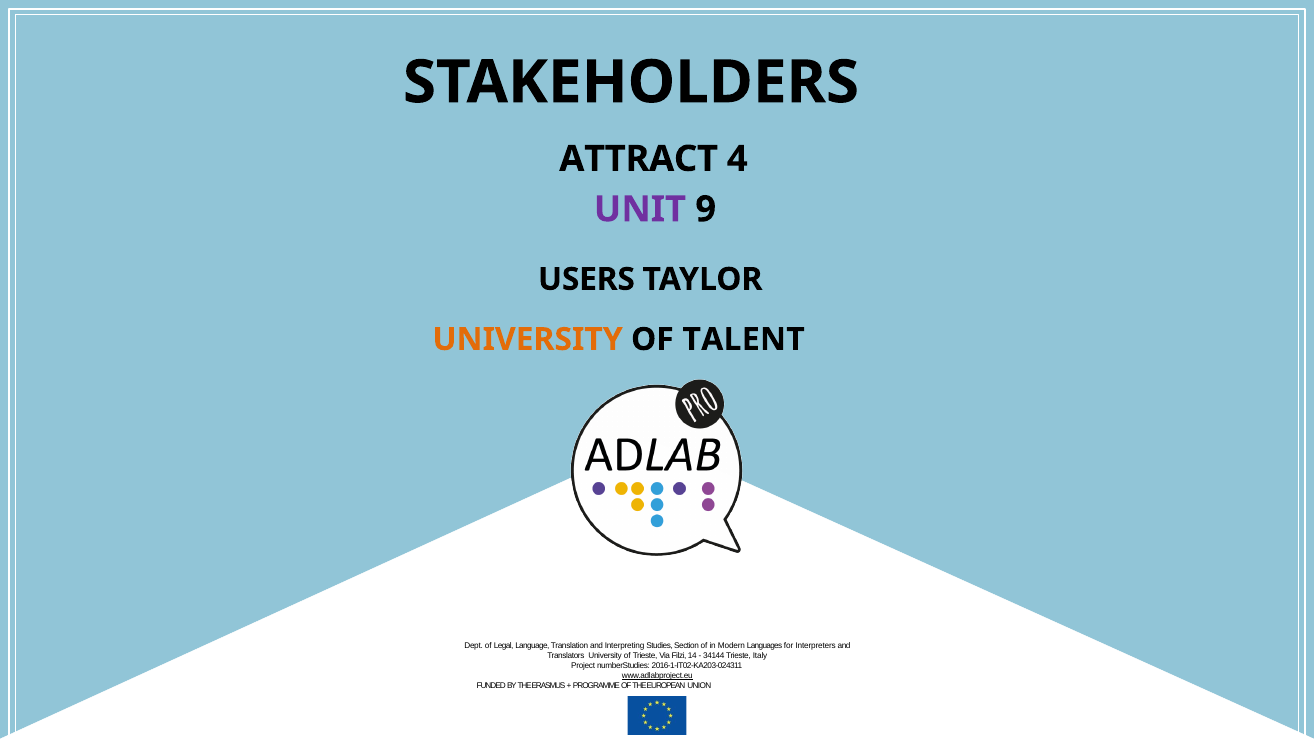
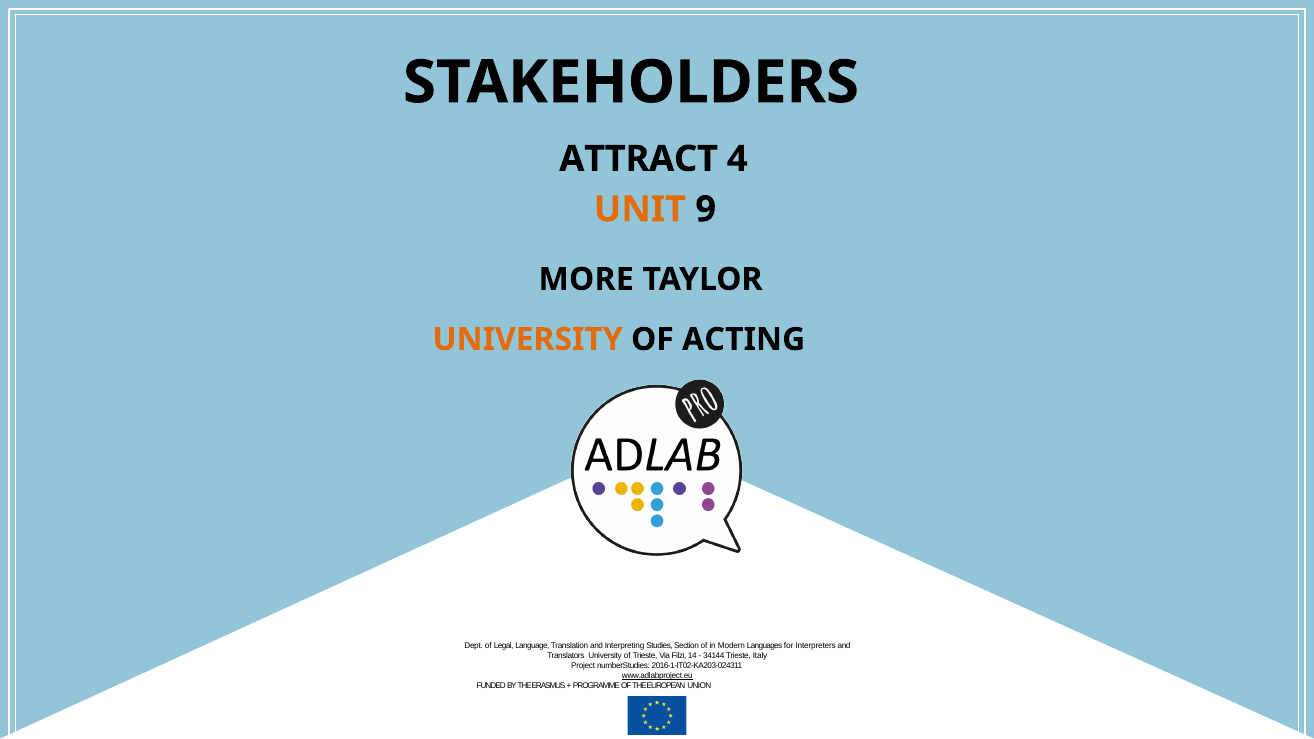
UNIT colour: purple -> orange (640, 209)
USERS: USERS -> MORE (586, 279)
TALENT: TALENT -> ACTING (744, 340)
